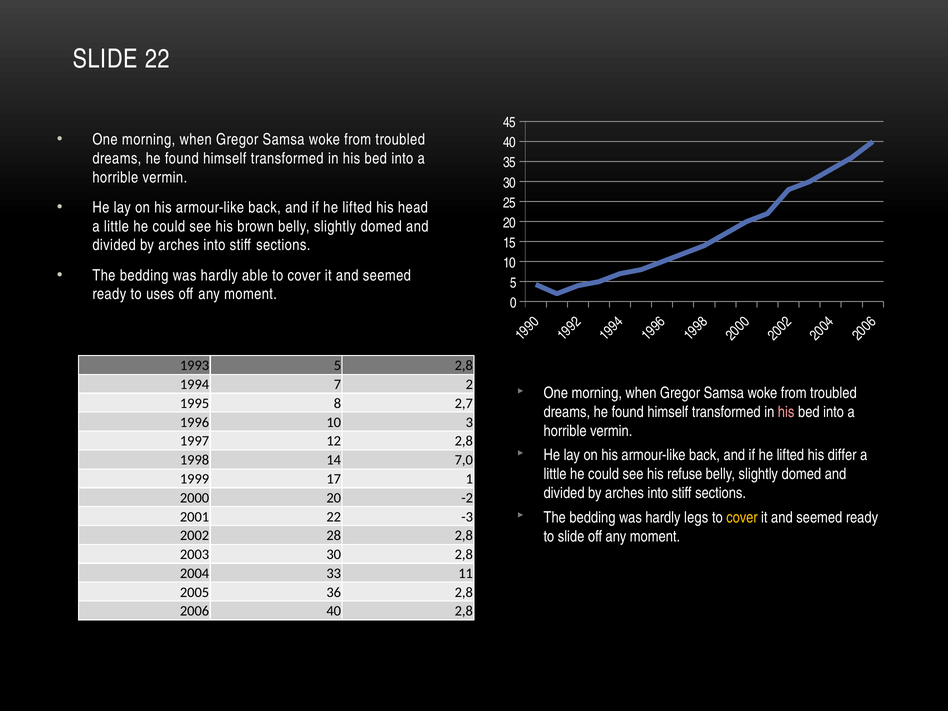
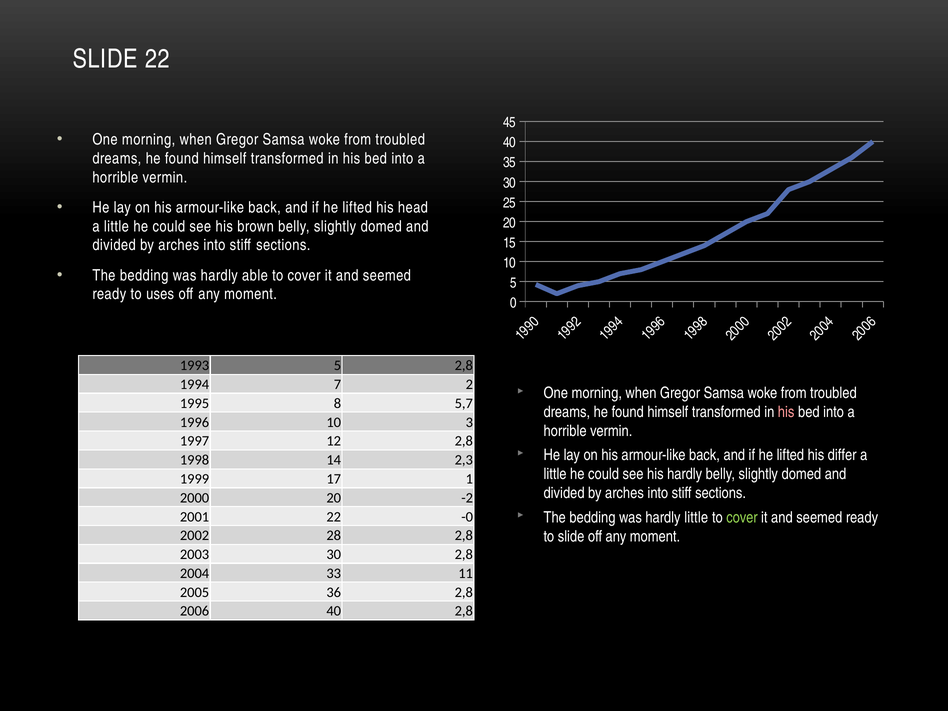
2,7: 2,7 -> 5,7 (464, 403)
7,0: 7,0 -> 2,3 (464, 460)
his refuse: refuse -> hardly (685, 474)
-3: -3 -> -0 (467, 517)
hardly legs: legs -> little (696, 517)
cover colour: yellow -> light green (742, 517)
